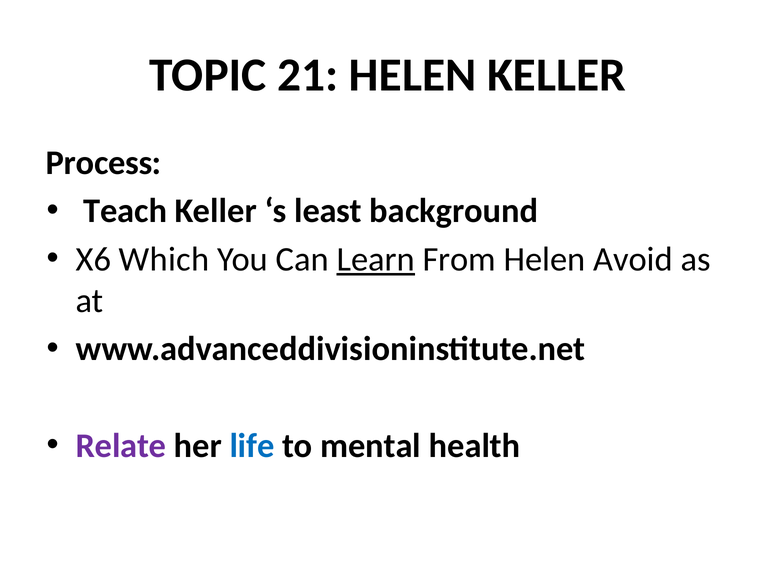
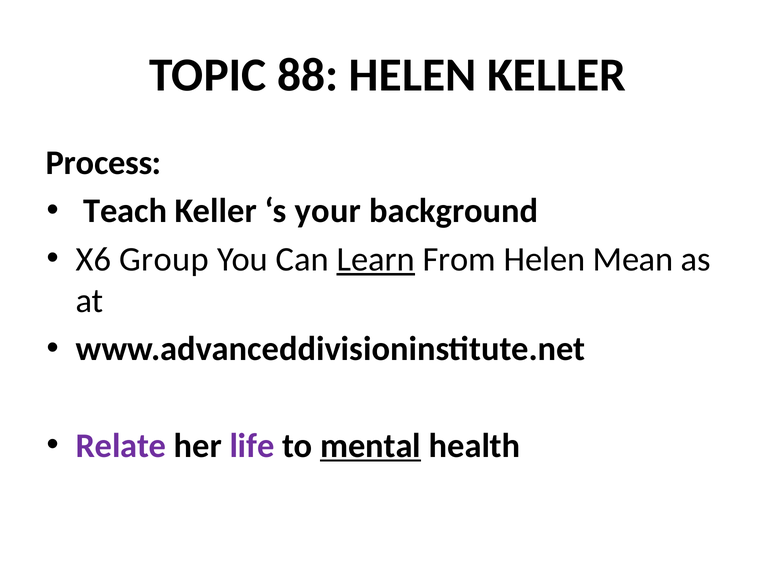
21: 21 -> 88 (308, 75)
least: least -> your (328, 211)
Which: Which -> Group (164, 259)
Avoid: Avoid -> Mean (633, 259)
life colour: blue -> purple (252, 446)
mental underline: none -> present (371, 446)
